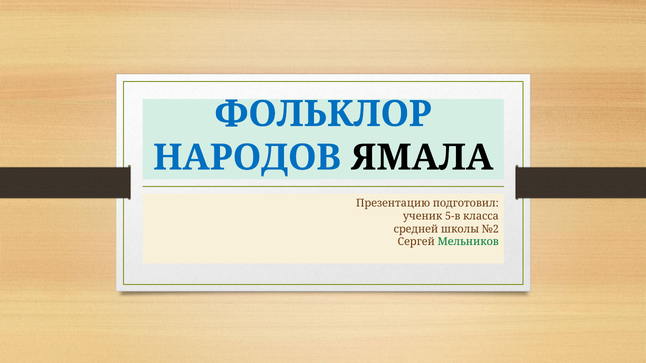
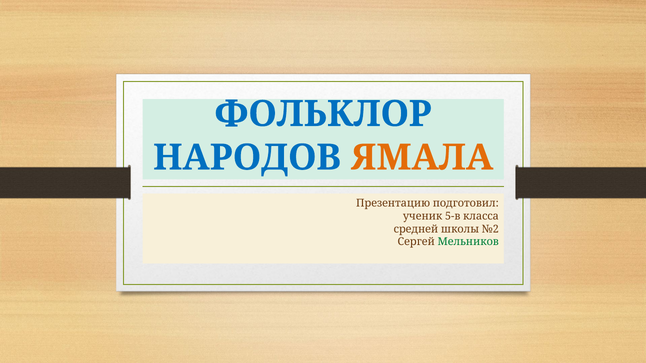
ЯМАЛА colour: black -> orange (422, 158)
